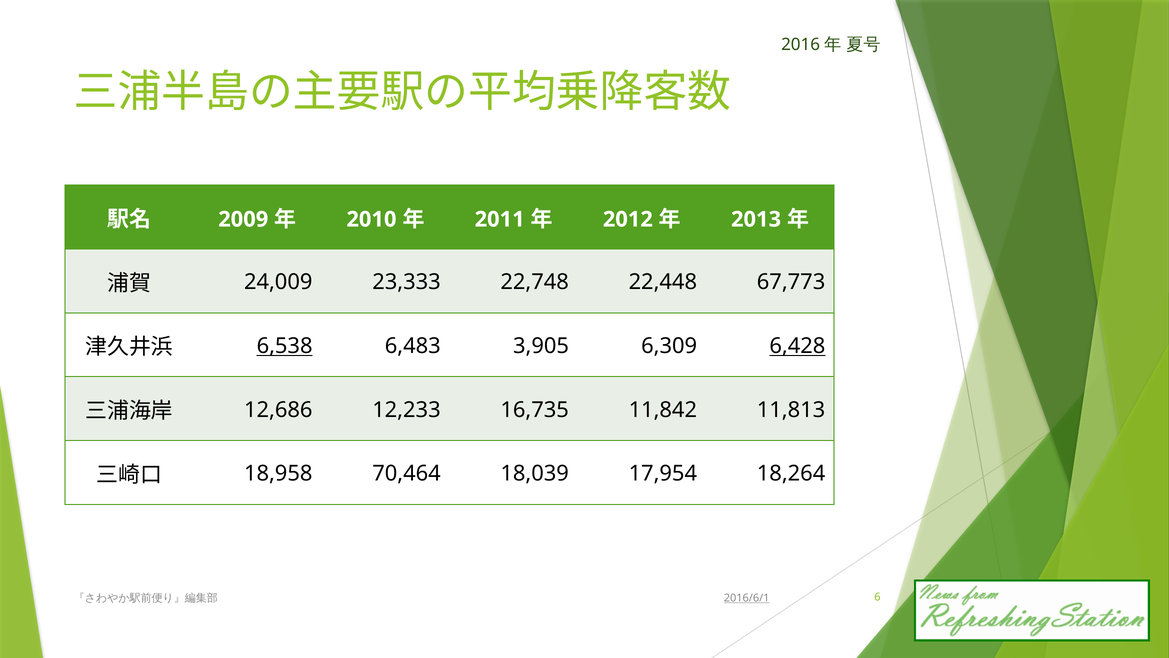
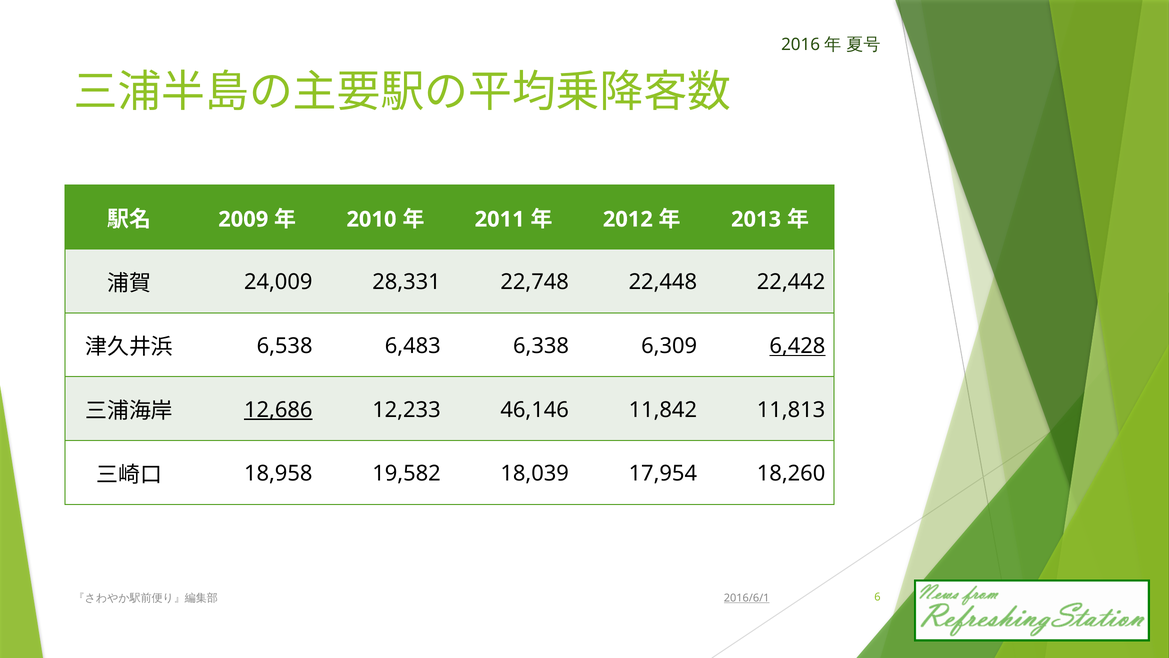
23,333: 23,333 -> 28,331 (406, 282)
67,773: 67,773 -> 22,442 (791, 282)
6,538 underline: present -> none (285, 346)
3,905: 3,905 -> 6,338 (541, 346)
12,686 underline: none -> present (278, 410)
16,735: 16,735 -> 46,146 (535, 410)
70,464: 70,464 -> 19,582 (406, 473)
18,264: 18,264 -> 18,260 (791, 473)
